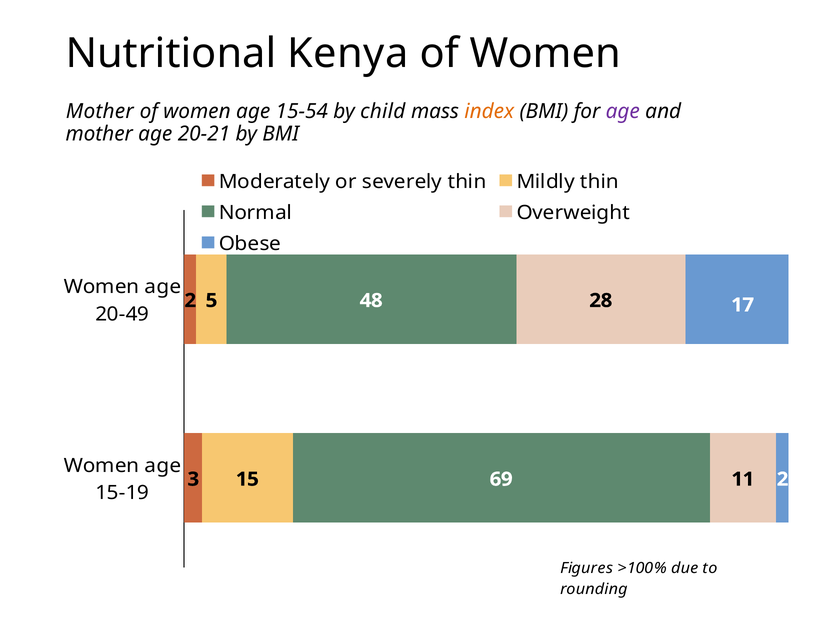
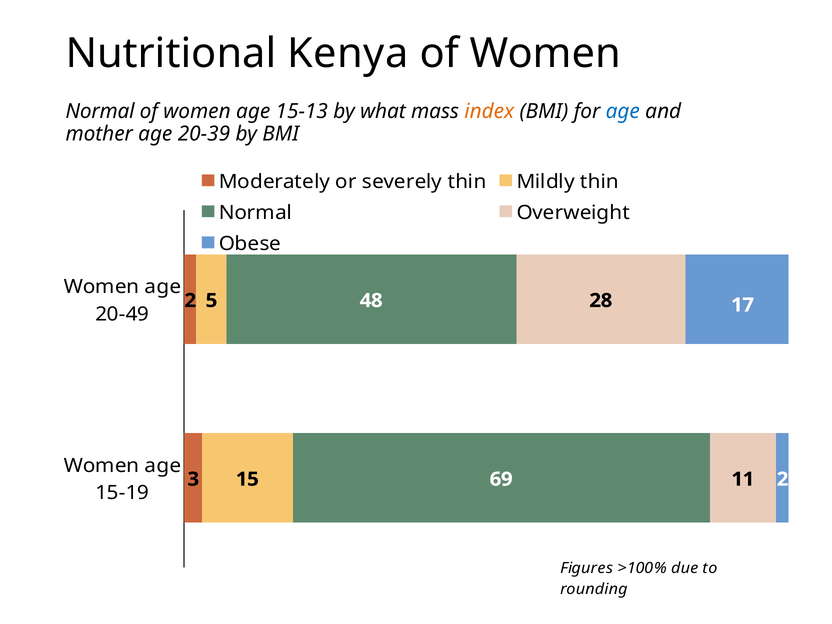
Mother: Mother -> Normal (100, 111)
15-54: 15-54 -> 15-13 (302, 111)
child: child -> what (383, 111)
age colour: purple -> blue (623, 111)
20-21: 20-21 -> 20-39 (204, 134)
